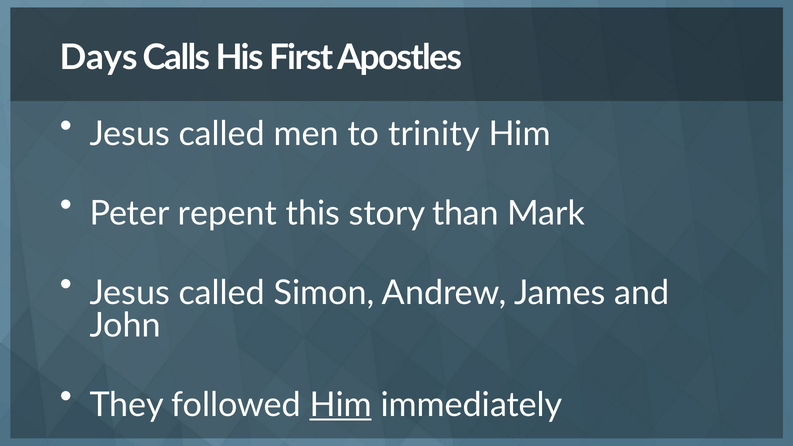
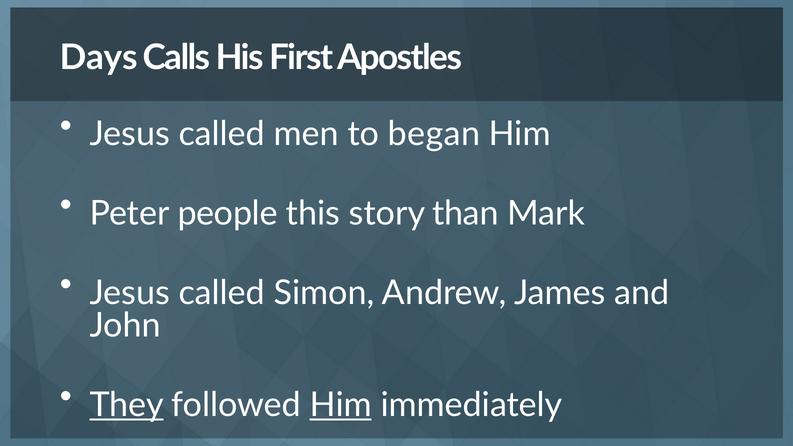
trinity: trinity -> began (434, 134)
repent: repent -> people (228, 213)
They underline: none -> present (127, 405)
